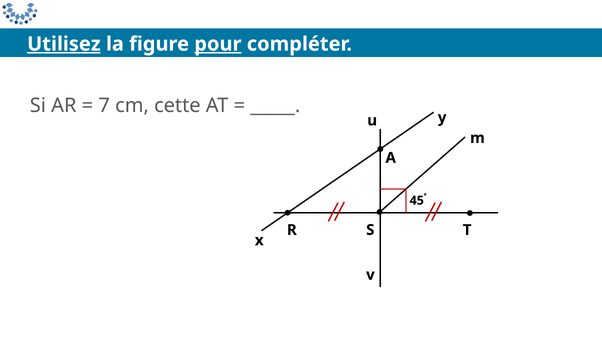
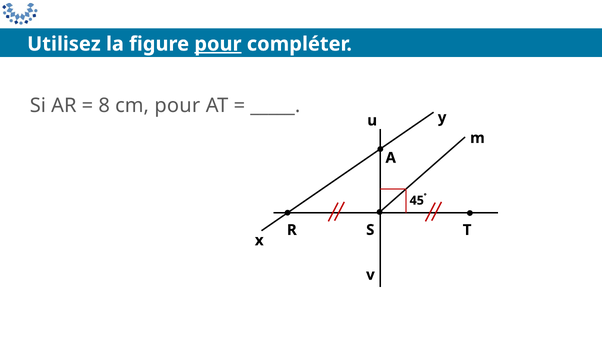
Utilisez underline: present -> none (64, 44)
7: 7 -> 8 (104, 106)
cm cette: cette -> pour (177, 106)
